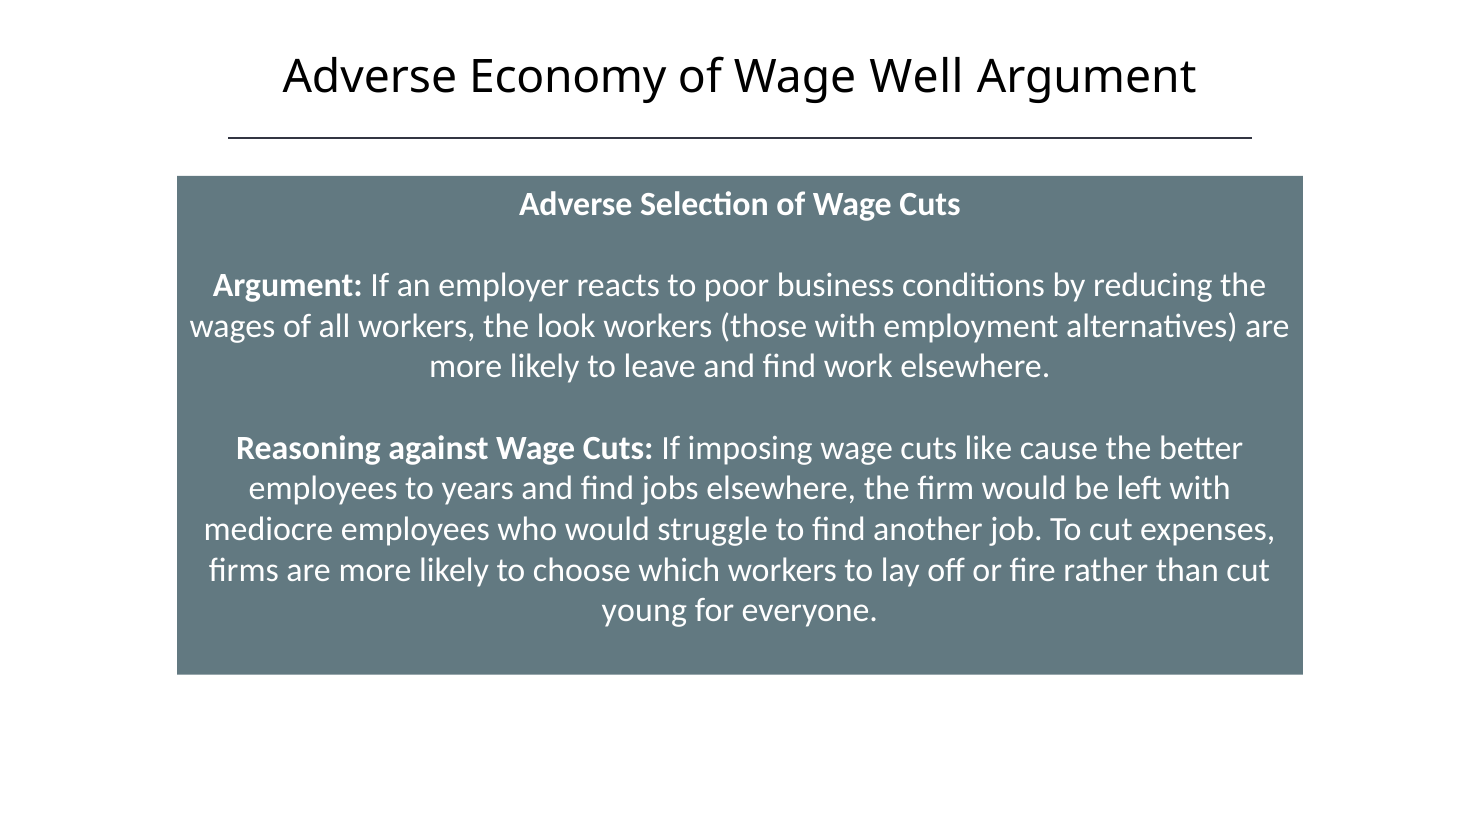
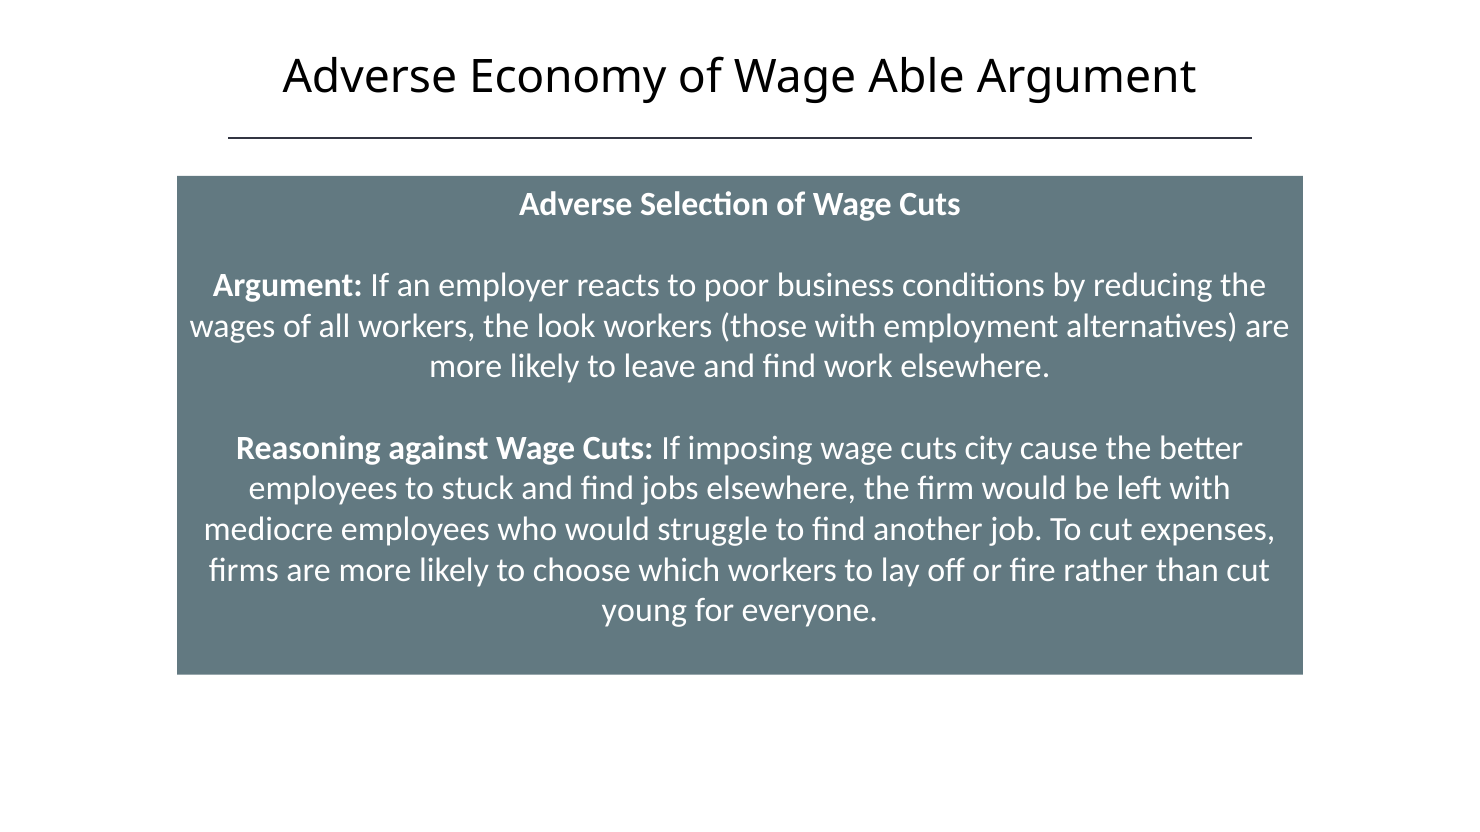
Well: Well -> Able (917, 77)
like: like -> city (989, 448)
years: years -> stuck (478, 489)
